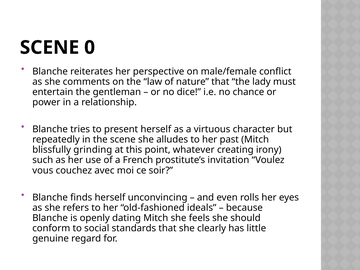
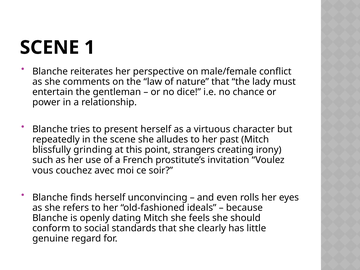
0: 0 -> 1 (90, 48)
whatever: whatever -> strangers (194, 150)
